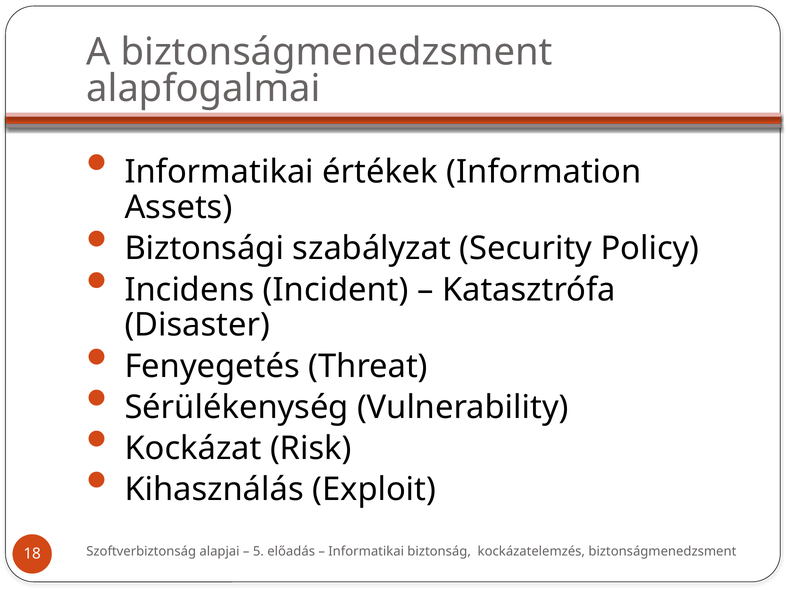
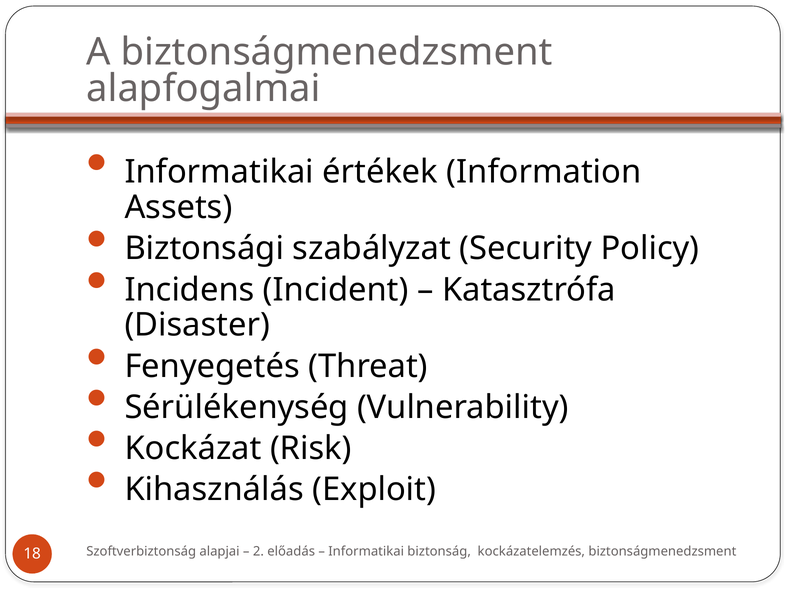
5: 5 -> 2 (258, 551)
